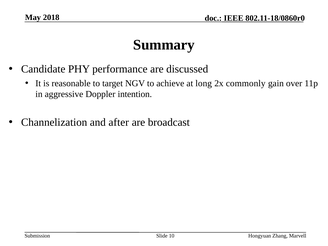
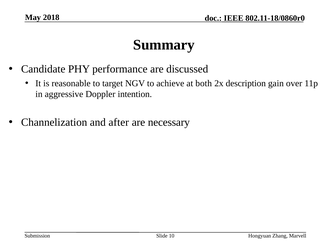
long: long -> both (204, 83)
commonly: commonly -> description (246, 83)
broadcast: broadcast -> necessary (169, 122)
